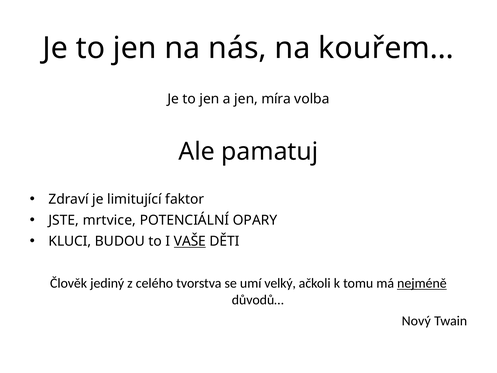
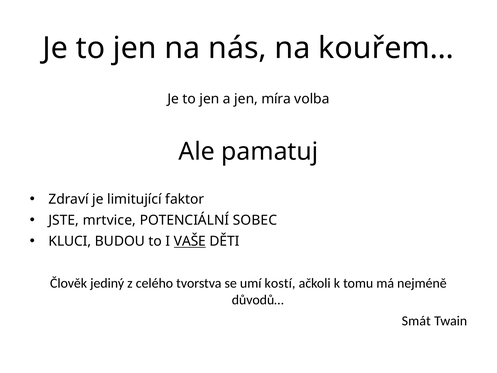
OPARY: OPARY -> SOBEC (255, 220)
velký: velký -> kostí (280, 283)
nejméně underline: present -> none (422, 283)
Nový: Nový -> Smát (416, 321)
